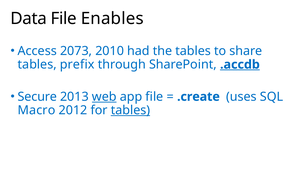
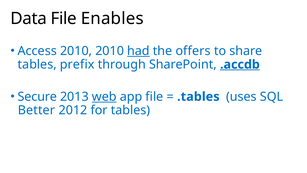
Access 2073: 2073 -> 2010 (76, 51)
had underline: none -> present (138, 51)
the tables: tables -> offers (193, 51)
.create: .create -> .tables (198, 96)
Macro: Macro -> Better (37, 110)
tables underline: present -> none (130, 110)
